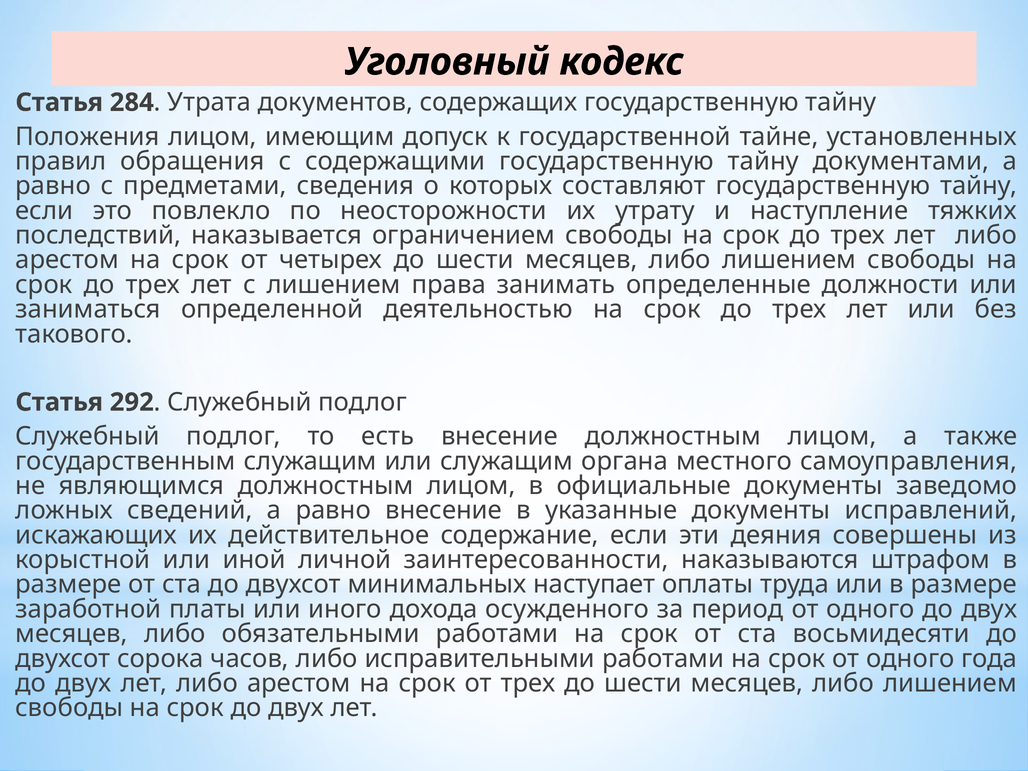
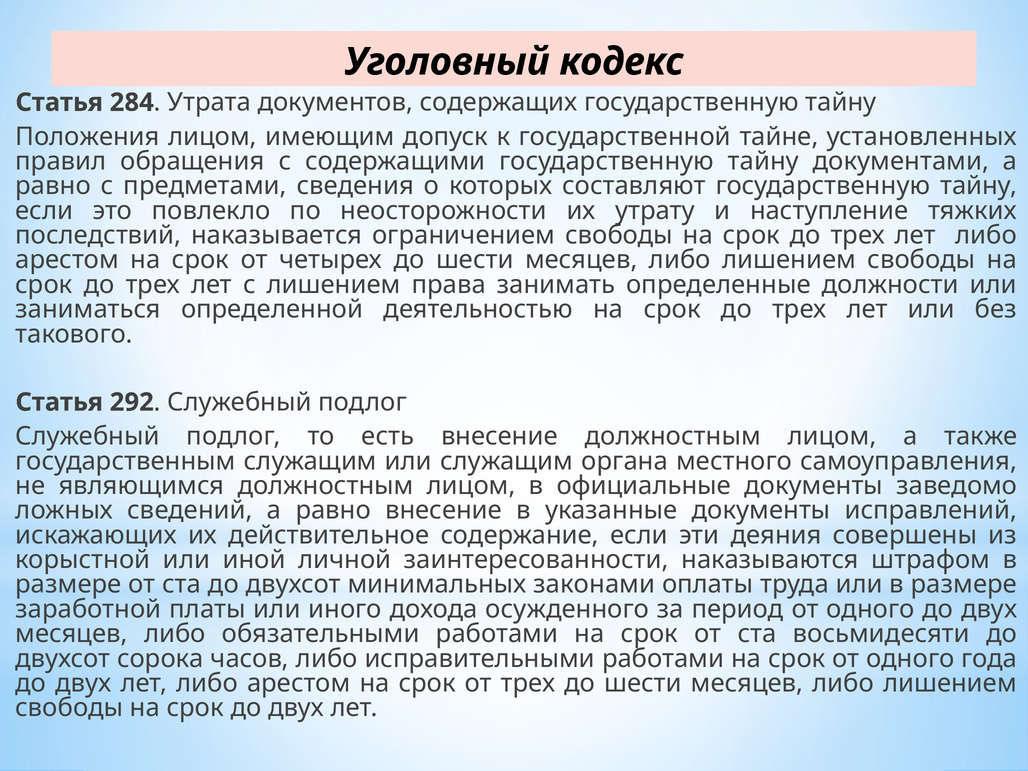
наступает: наступает -> законами (594, 584)
